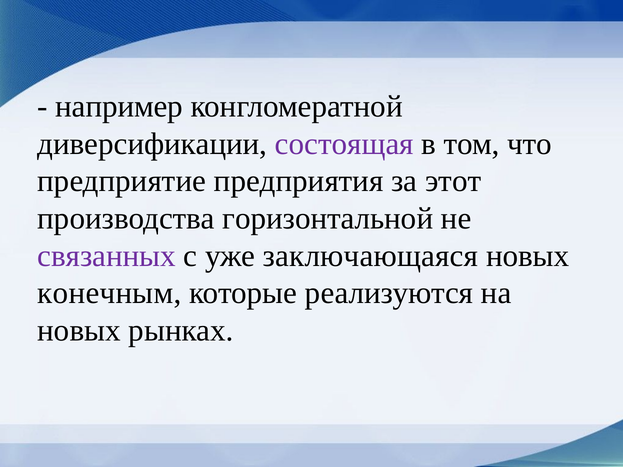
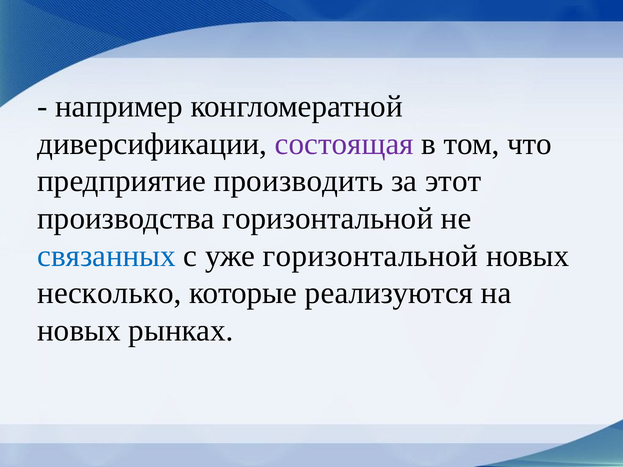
предприятия: предприятия -> производить (299, 181)
связанных colour: purple -> blue (107, 256)
уже заключающаяся: заключающаяся -> горизонтальной (370, 256)
конечным: конечным -> несколько (109, 293)
